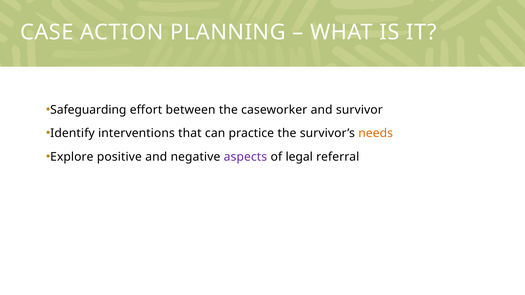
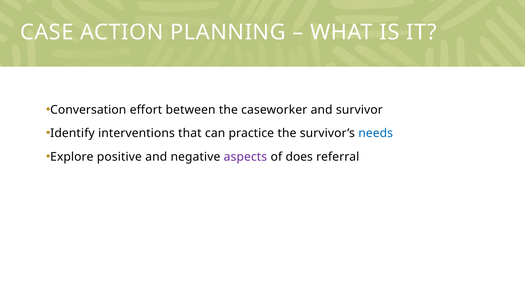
Safeguarding: Safeguarding -> Conversation (88, 110)
needs colour: orange -> blue (376, 133)
legal: legal -> does (299, 157)
